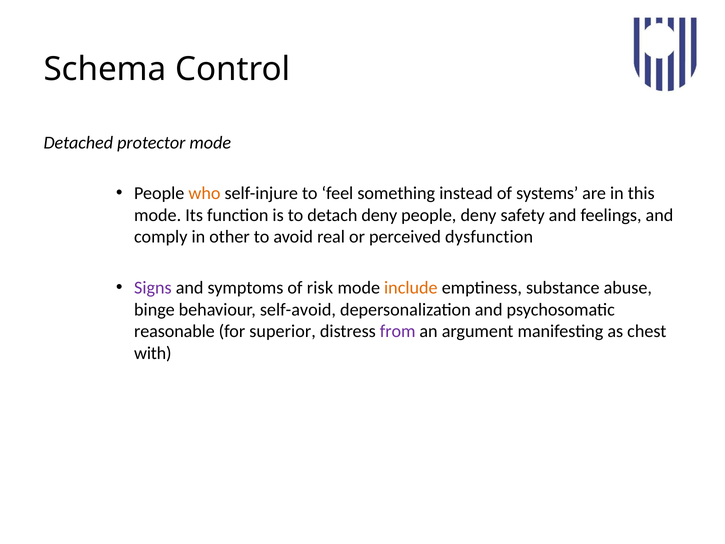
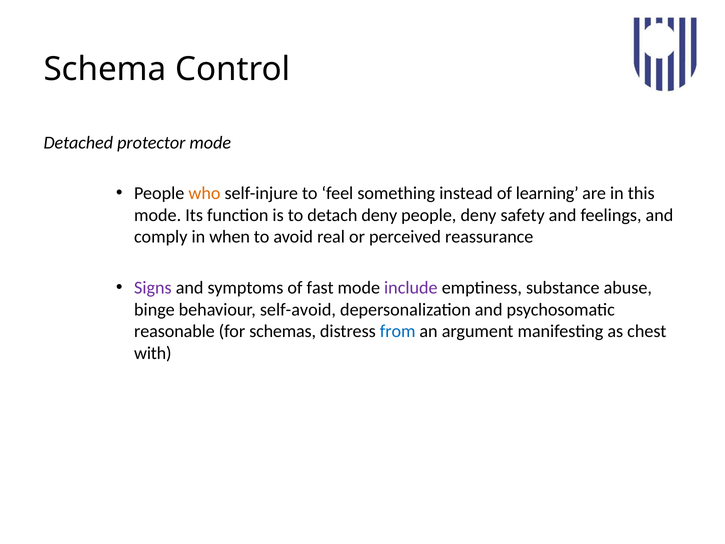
systems: systems -> learning (547, 193)
other: other -> when (230, 237)
dysfunction: dysfunction -> reassurance (489, 237)
risk: risk -> fast (320, 288)
include colour: orange -> purple (411, 288)
superior: superior -> schemas (283, 331)
from colour: purple -> blue (398, 331)
